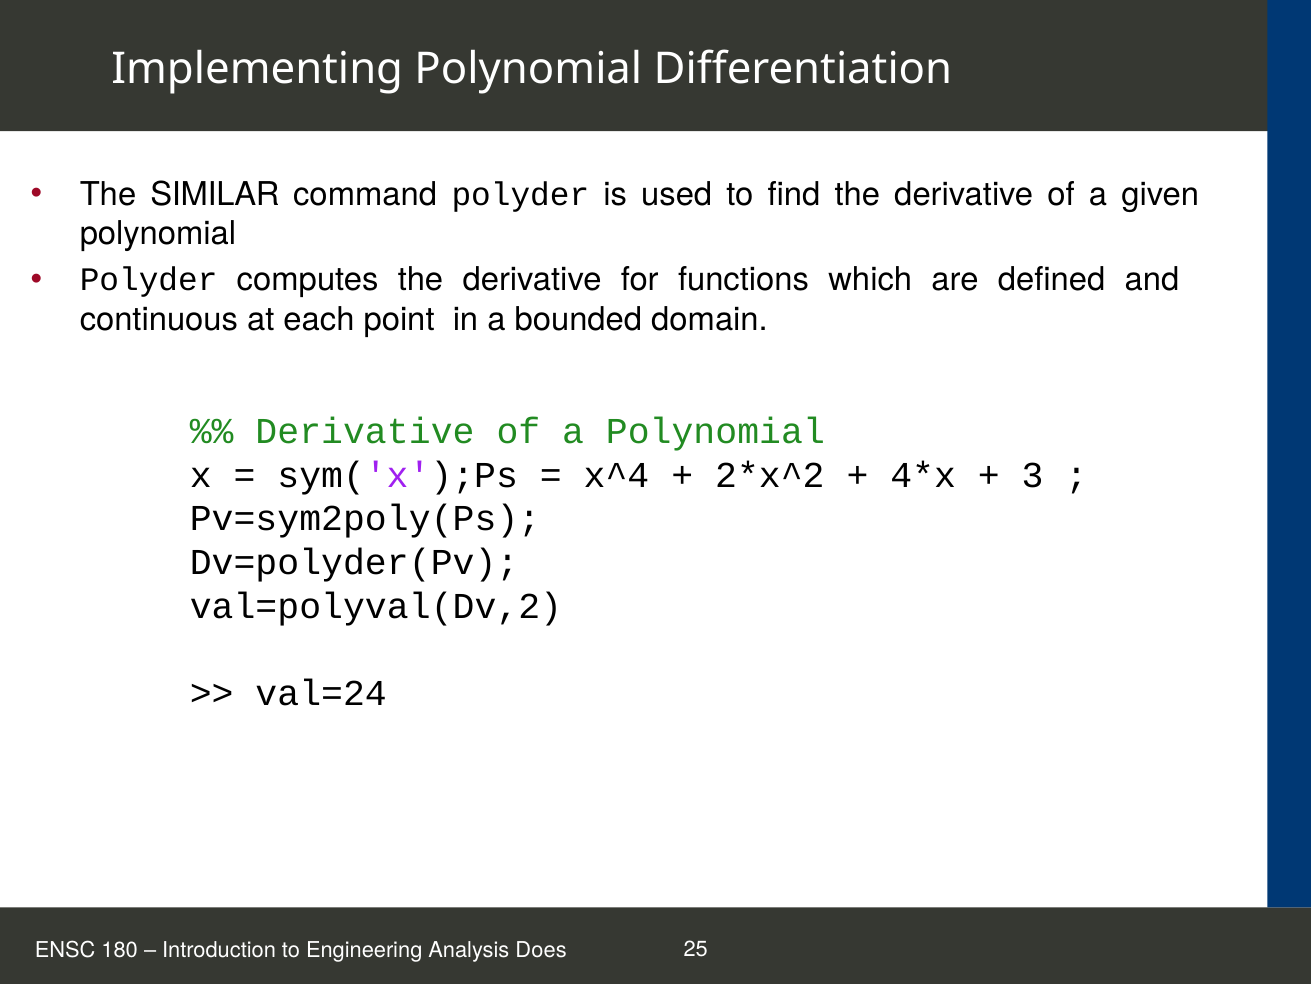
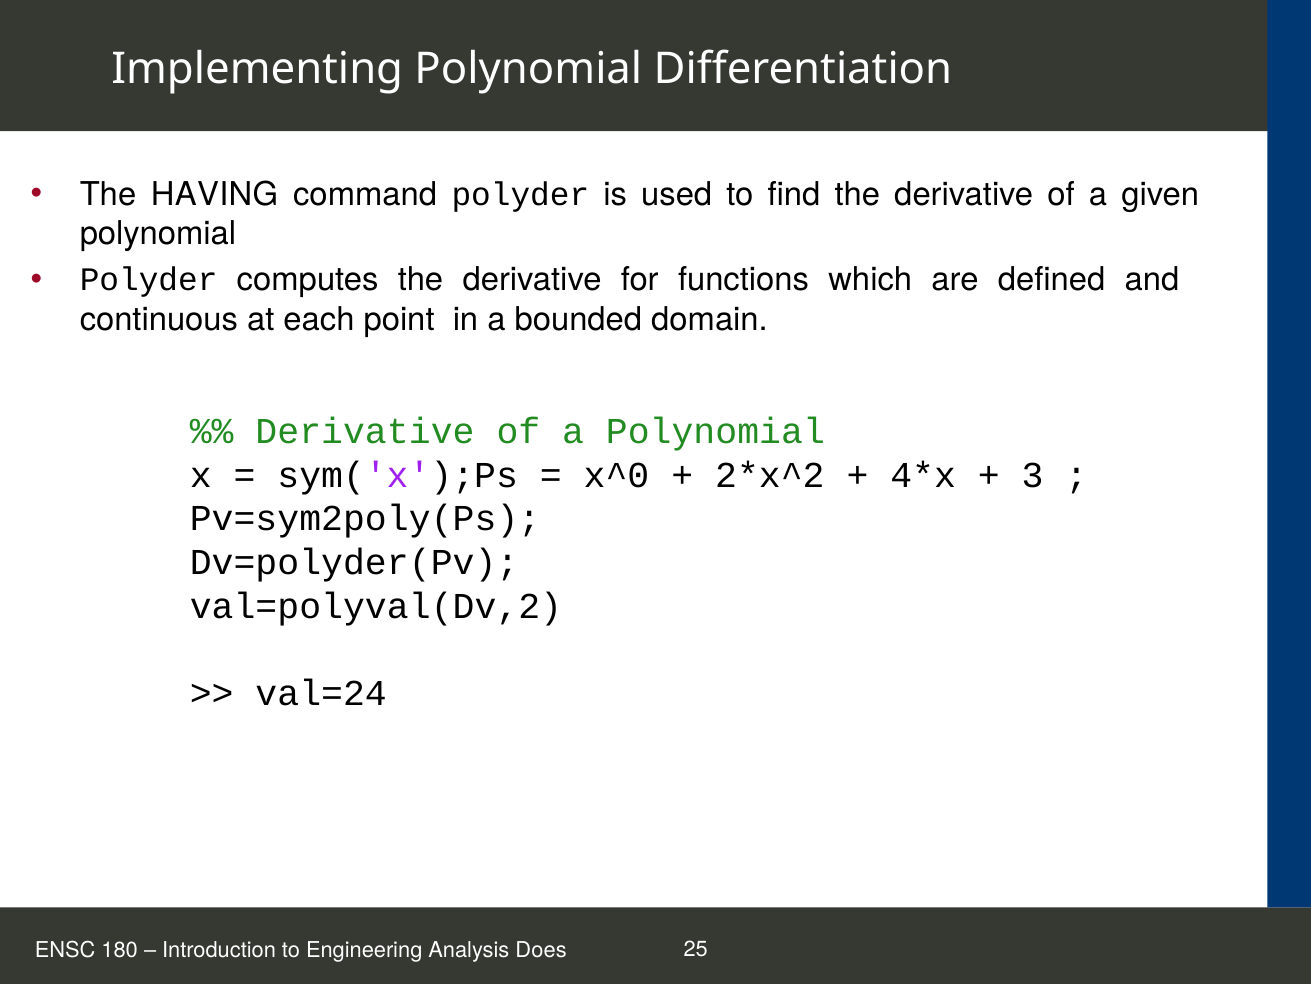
SIMILAR: SIMILAR -> HAVING (215, 195)
x^4: x^4 -> x^0 (616, 475)
